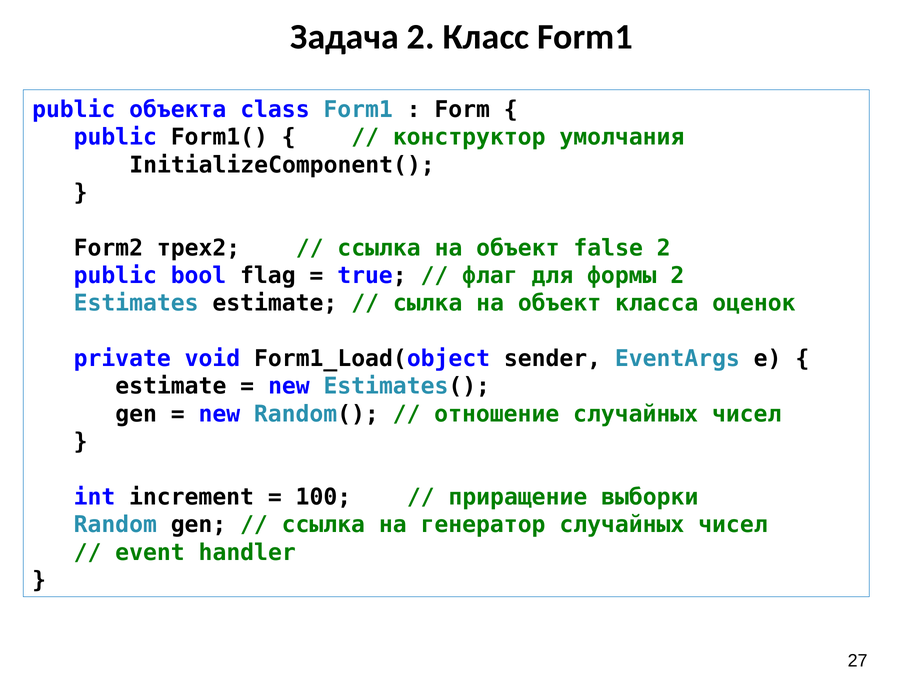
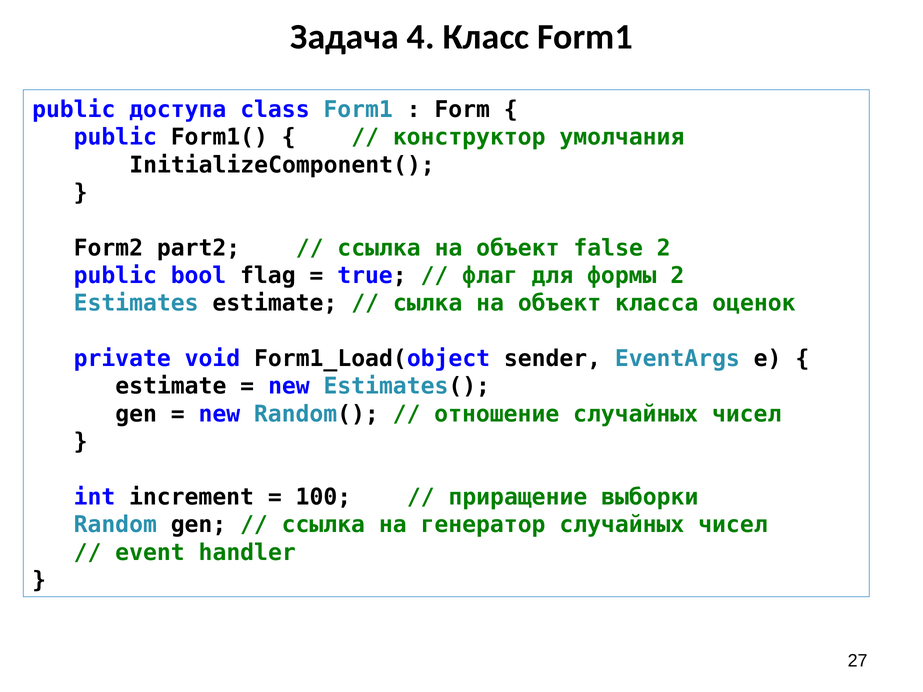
Задача 2: 2 -> 4 (421, 37)
объекта: объекта -> доступа (178, 110)
трех2: трех2 -> part2 (199, 248)
